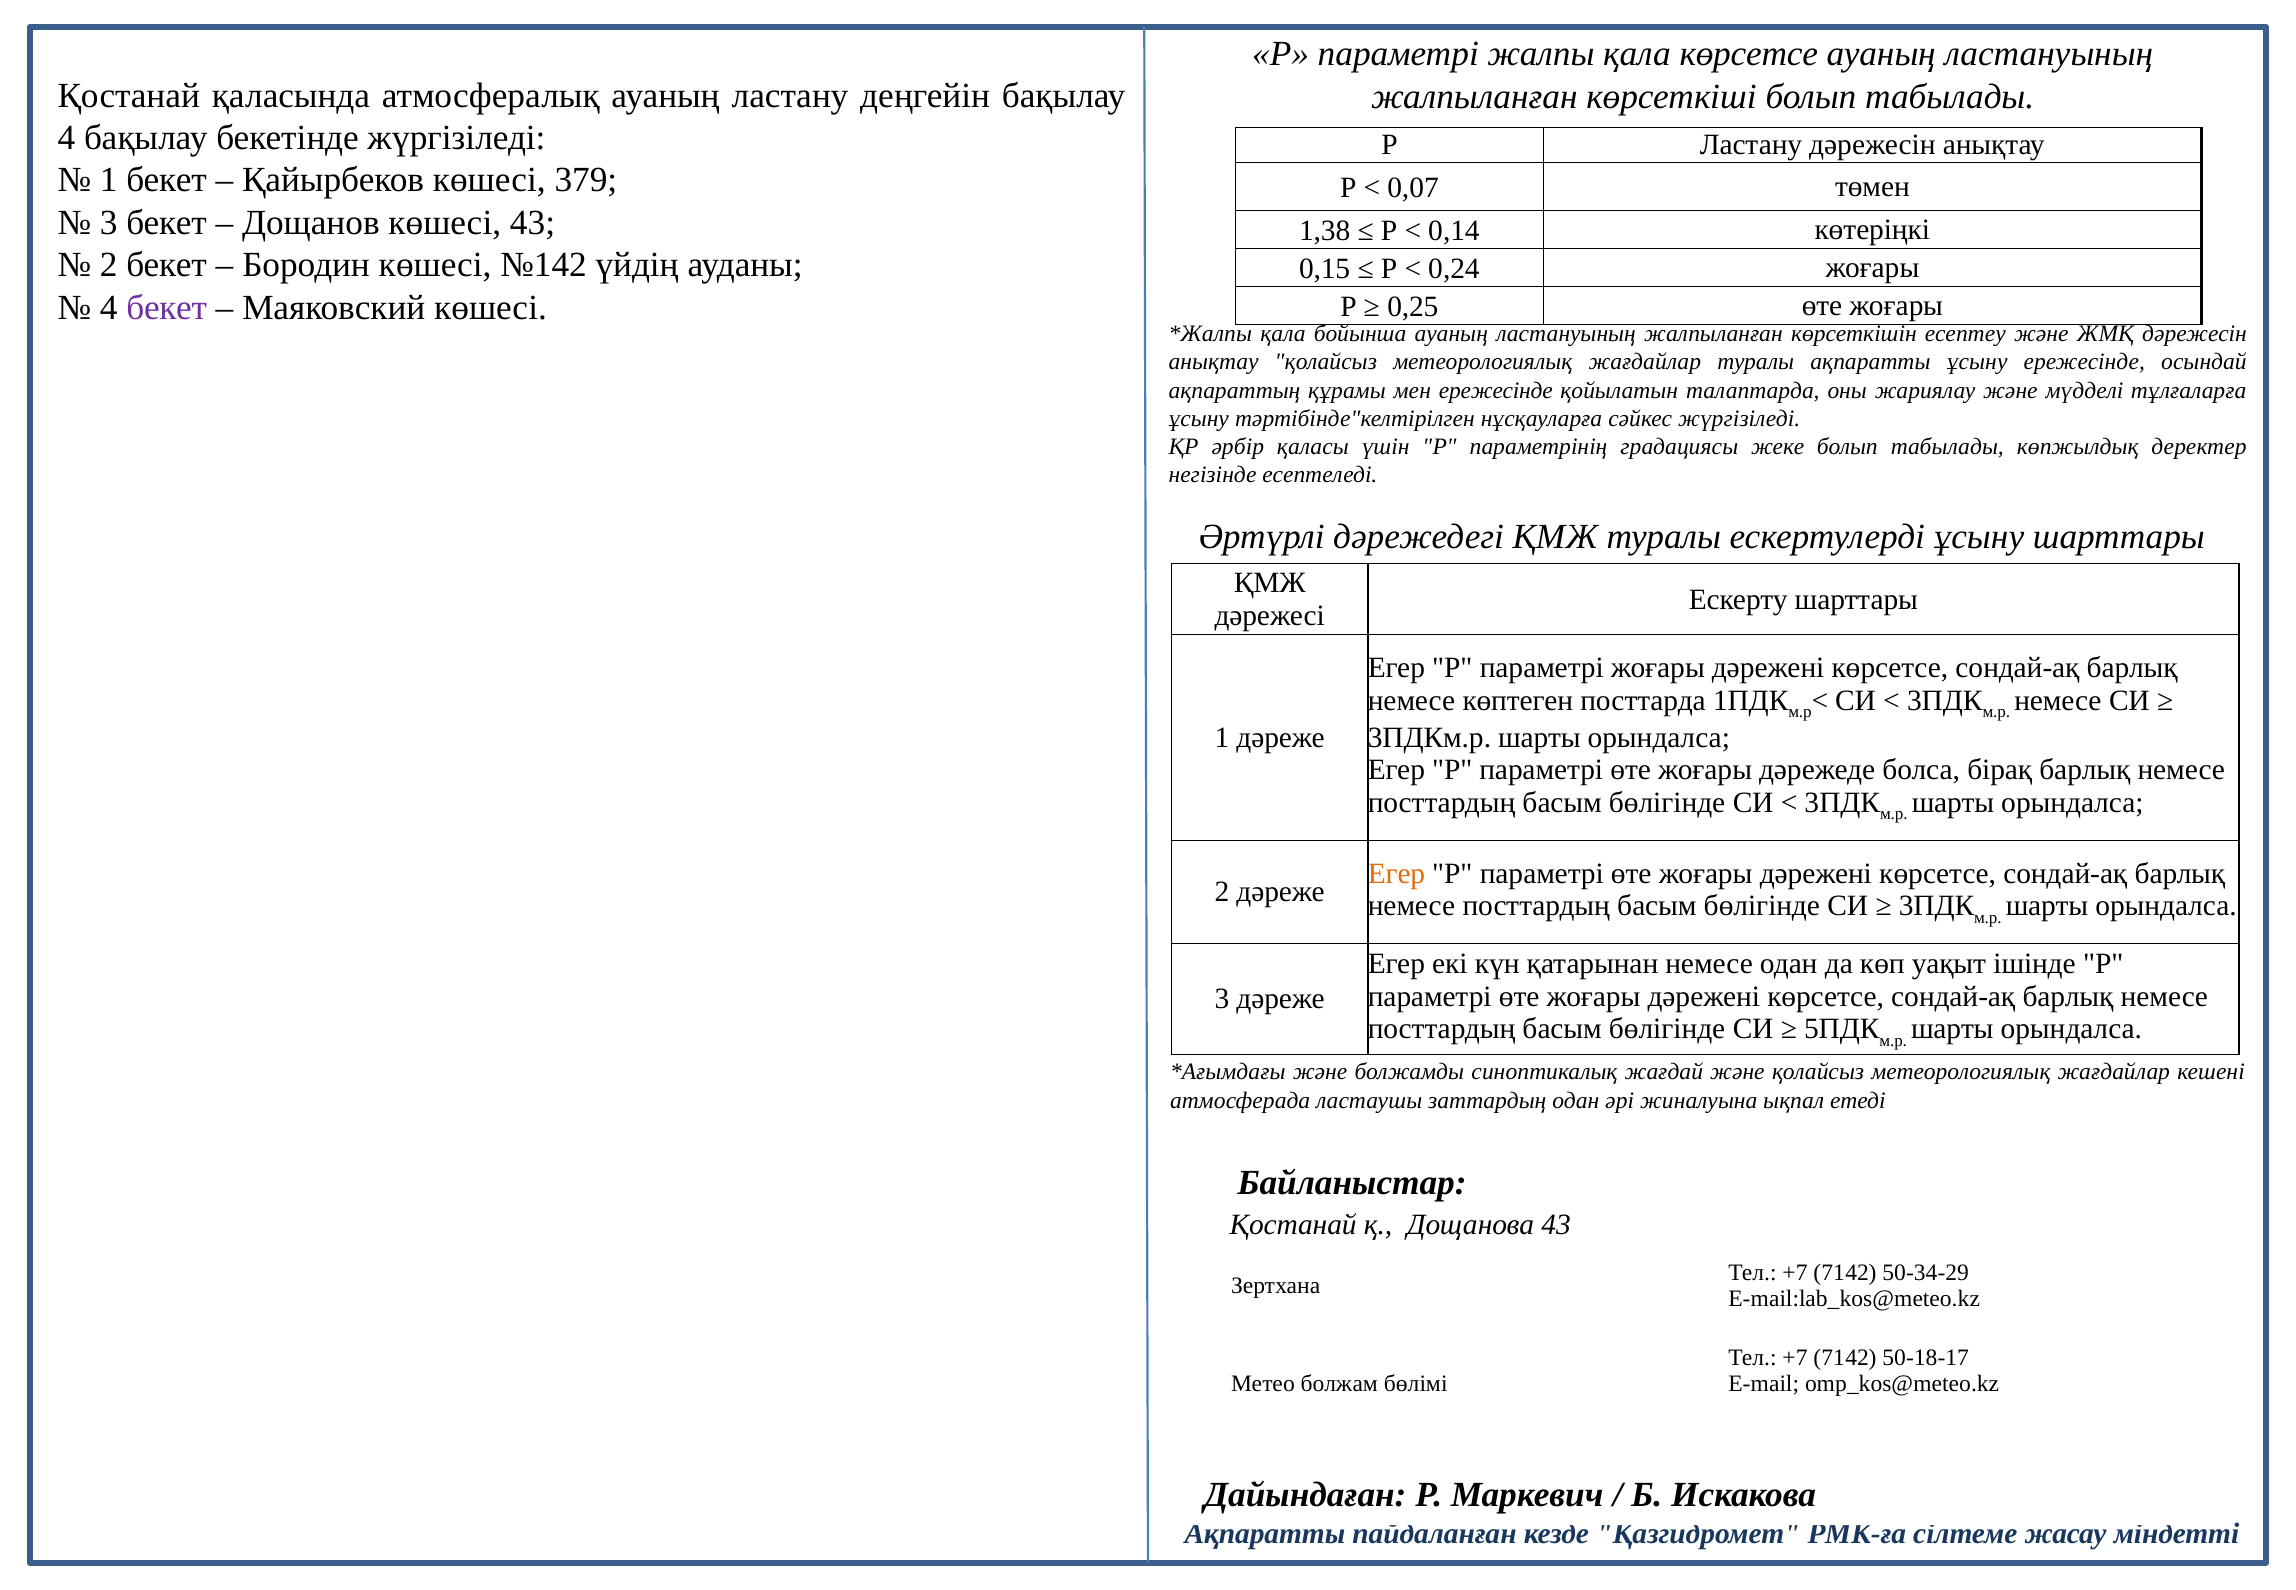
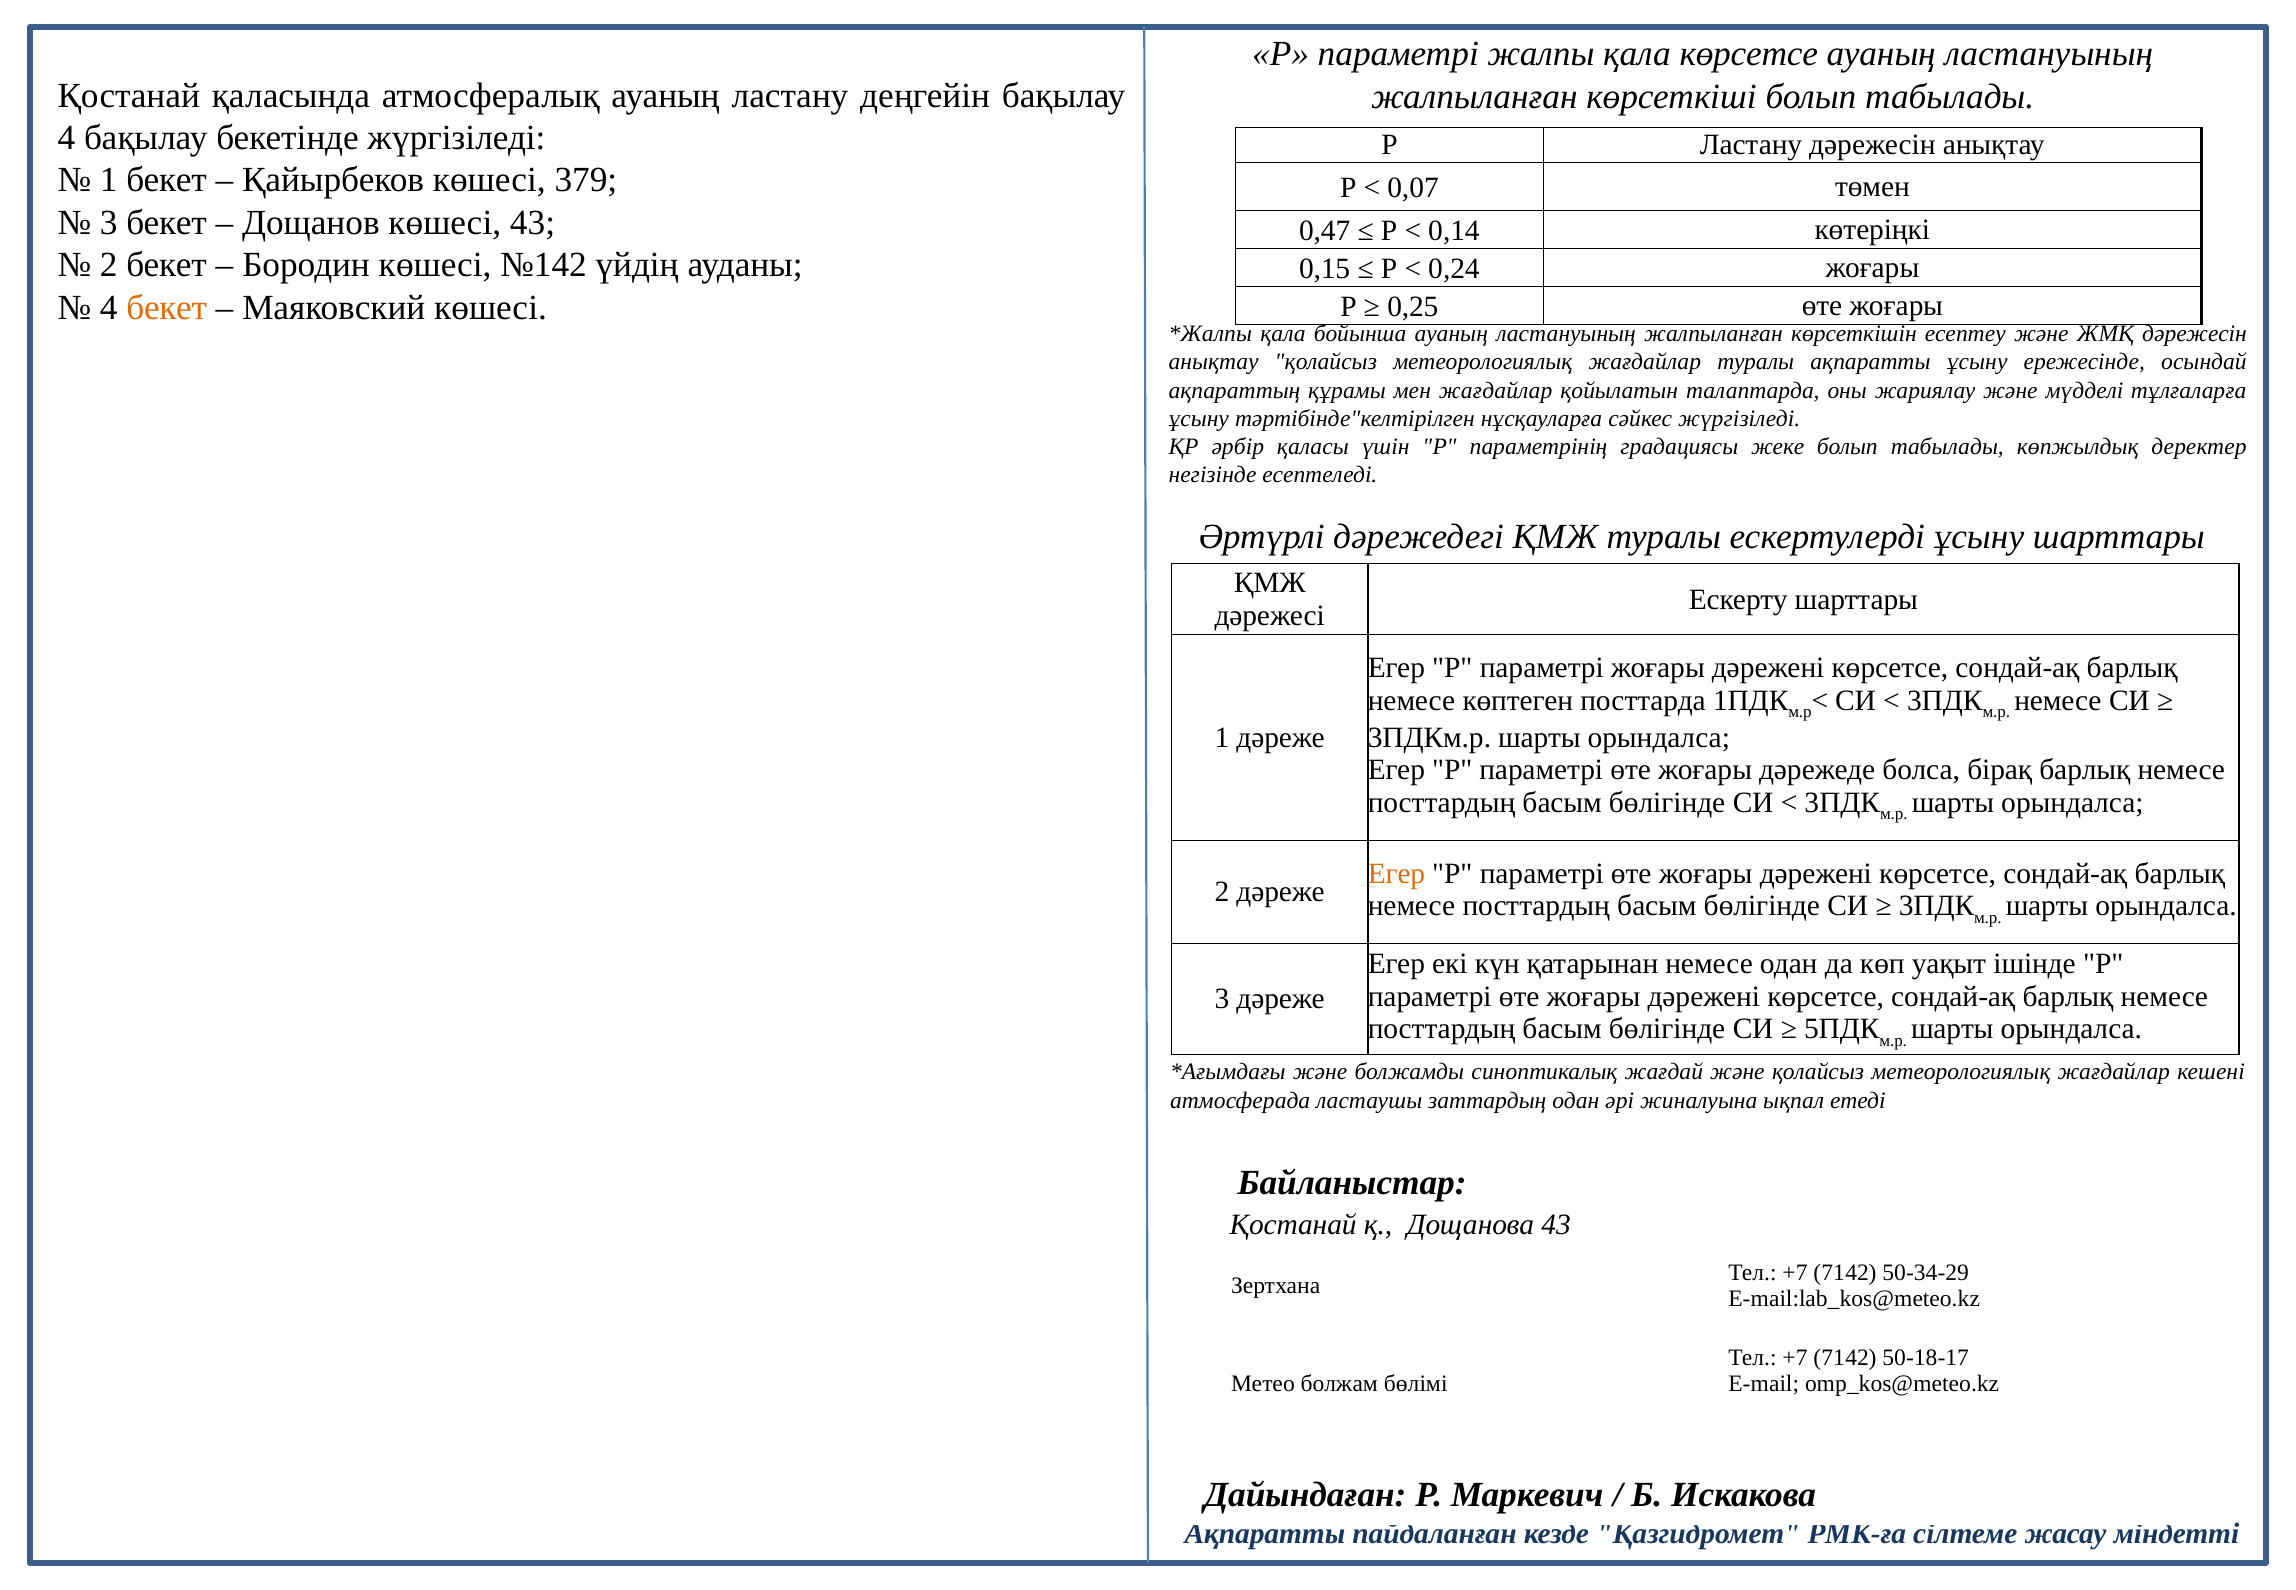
1,38: 1,38 -> 0,47 (1325, 231)
бекет colour: purple -> orange (167, 307)
мен ережесінде: ережесінде -> жағдайлар (1496, 390)
